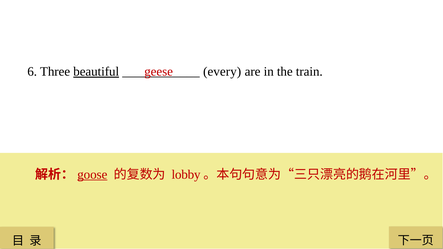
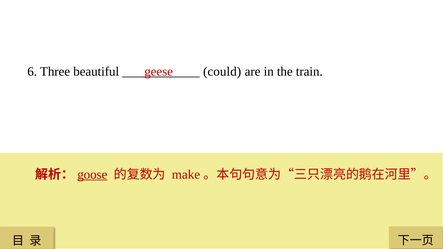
beautiful underline: present -> none (96, 72)
every: every -> could (222, 72)
lobby: lobby -> make (186, 175)
